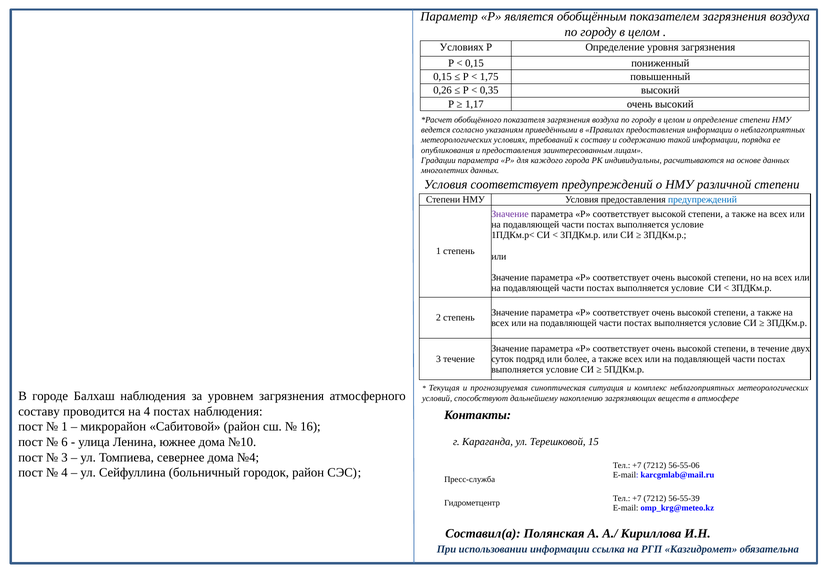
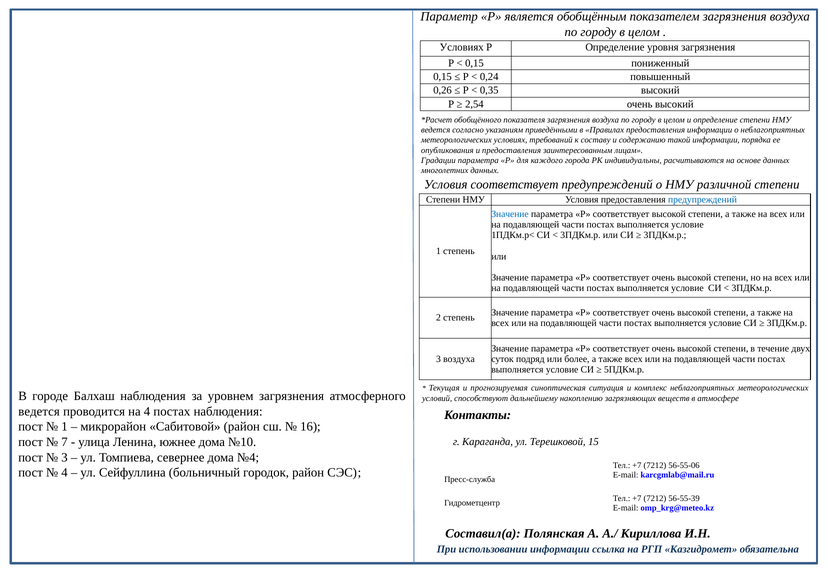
1,75: 1,75 -> 0,24 (489, 77)
1,17: 1,17 -> 2,54 (474, 104)
Значение colour: purple -> blue (510, 214)
3 течение: течение -> воздуха (459, 359)
составу: составу -> ведется (39, 412)
6: 6 -> 7 (65, 442)
